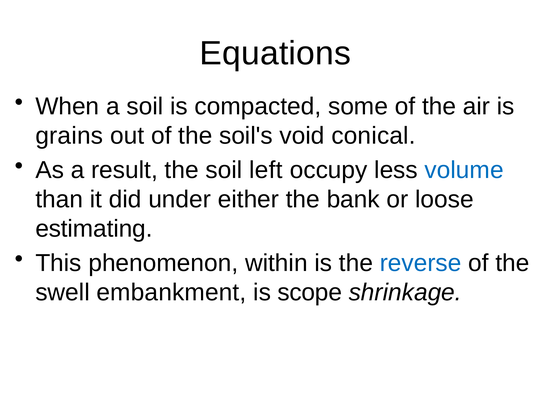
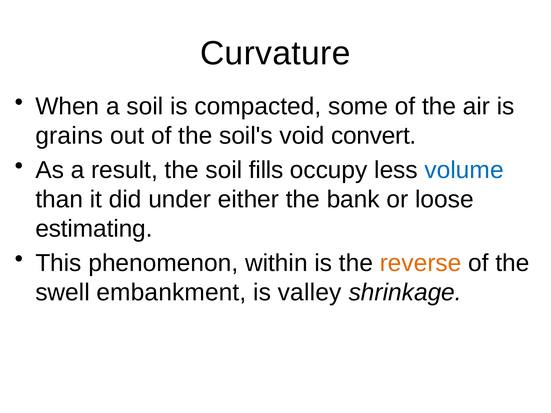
Equations: Equations -> Curvature (275, 53)
conical: conical -> convert (374, 136)
left: left -> fills (266, 170)
reverse colour: blue -> orange (421, 263)
scope: scope -> valley (310, 293)
